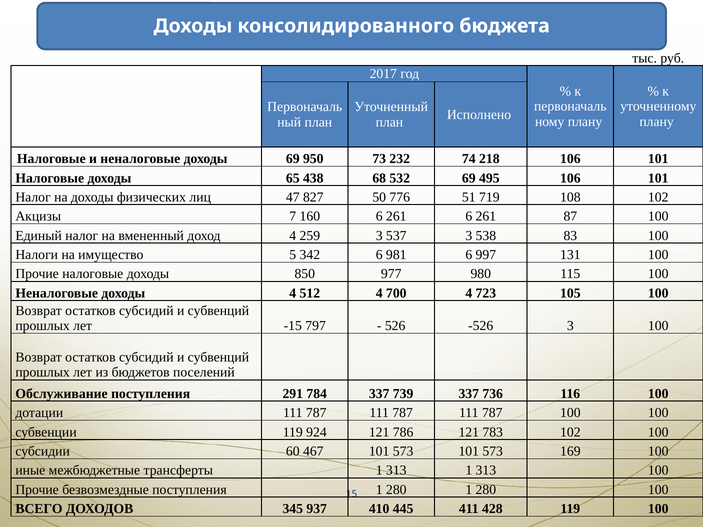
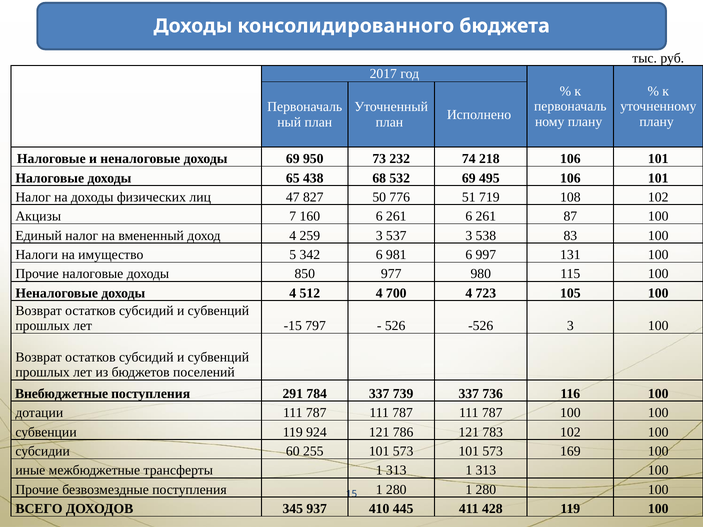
Обслуживание: Обслуживание -> Внебюджетные (62, 394)
467: 467 -> 255 (313, 451)
